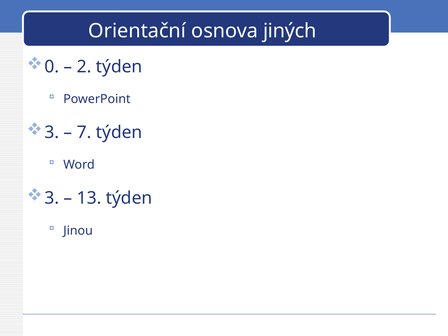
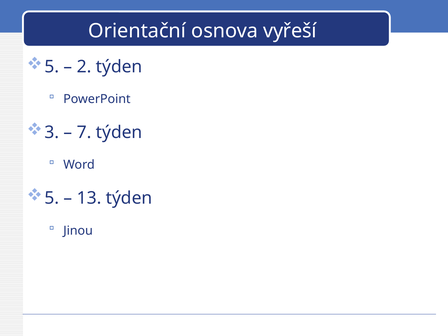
jiných: jiných -> vyřeší (290, 31)
0: 0 -> 5 (52, 67)
3: 3 -> 5 (52, 198)
